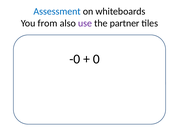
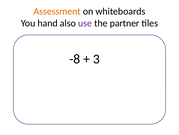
Assessment colour: blue -> orange (57, 11)
from: from -> hand (48, 23)
-0: -0 -> -8 (75, 59)
0: 0 -> 3 (96, 59)
